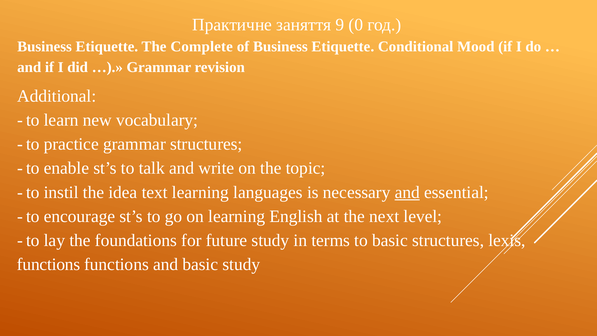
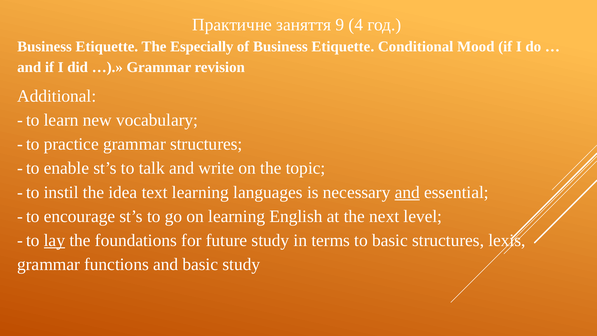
0: 0 -> 4 (356, 25)
Complete: Complete -> Especially (202, 47)
lay underline: none -> present (54, 240)
functions: functions -> grammar (49, 264)
